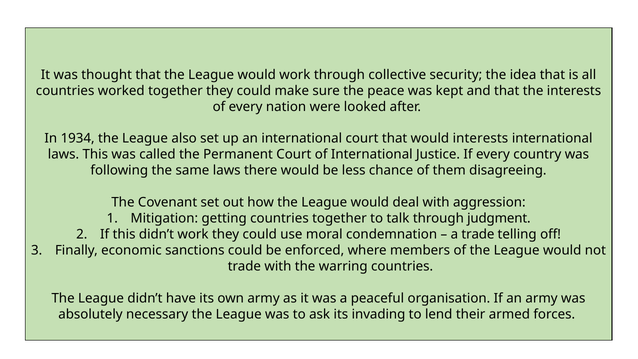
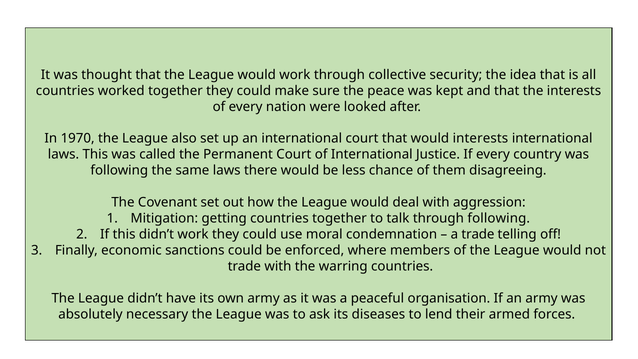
1934: 1934 -> 1970 (78, 139)
through judgment: judgment -> following (499, 218)
invading: invading -> diseases (378, 314)
